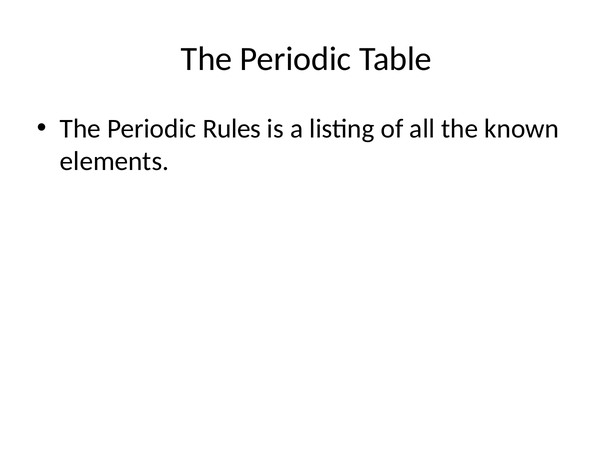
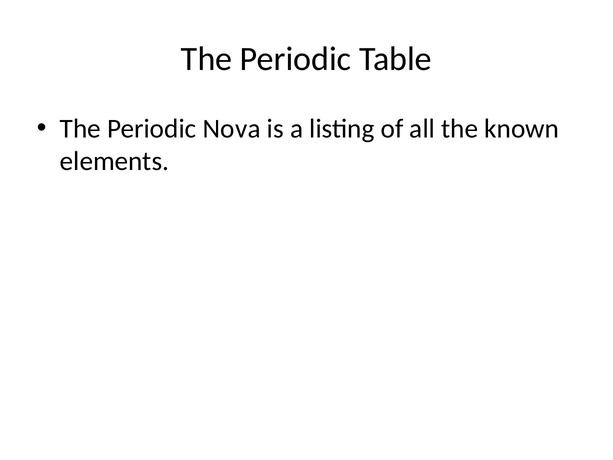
Rules: Rules -> Nova (232, 129)
